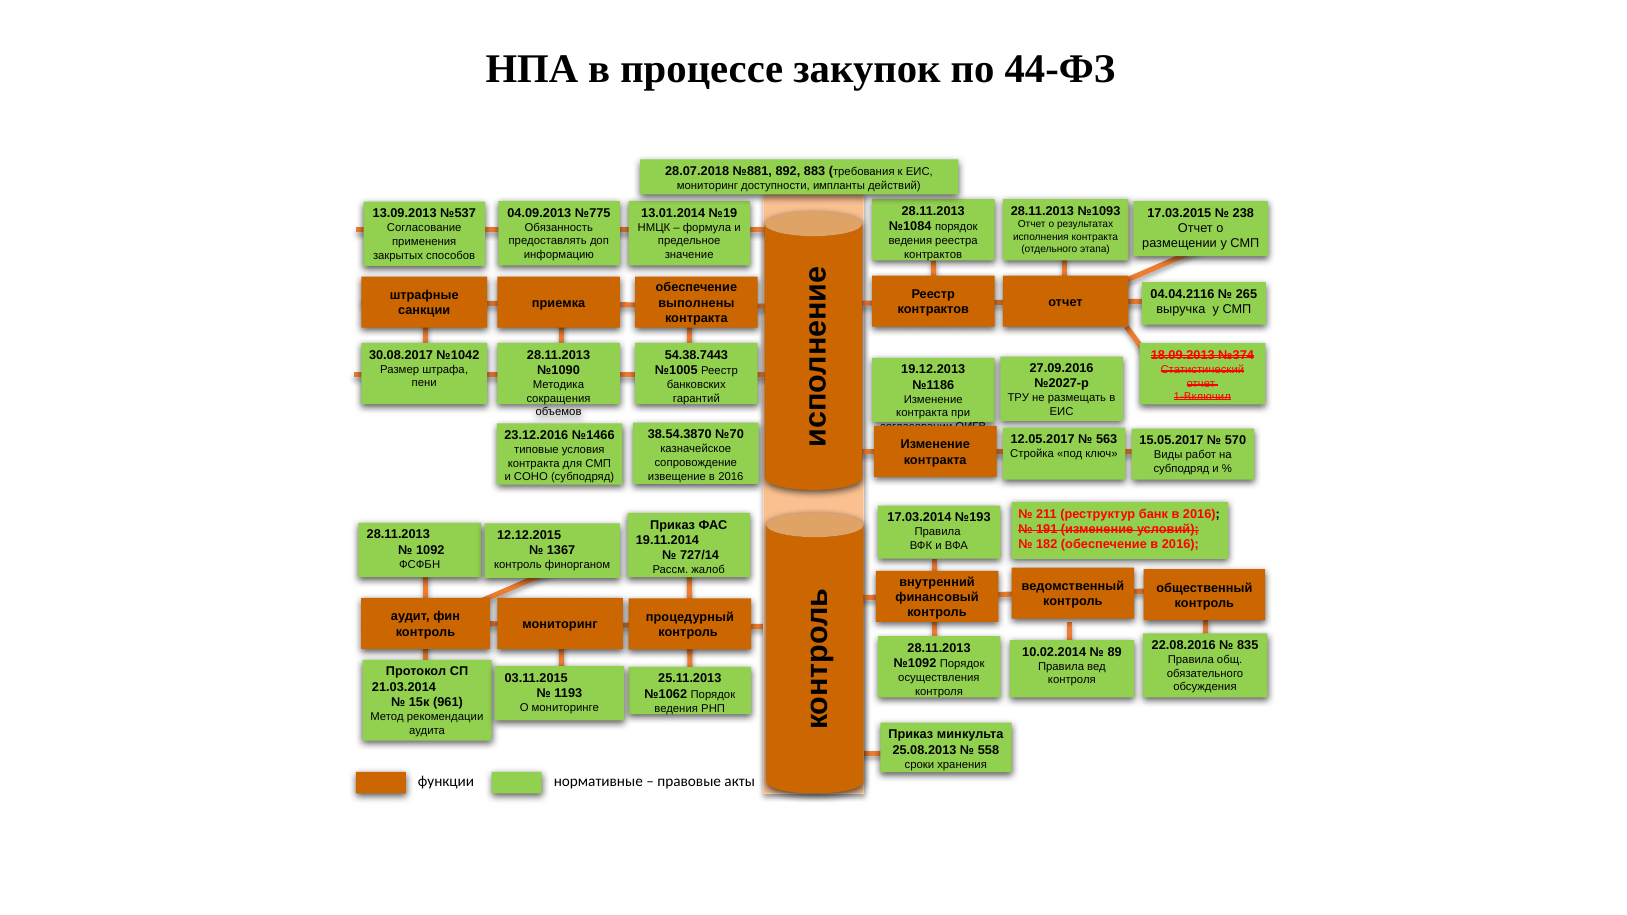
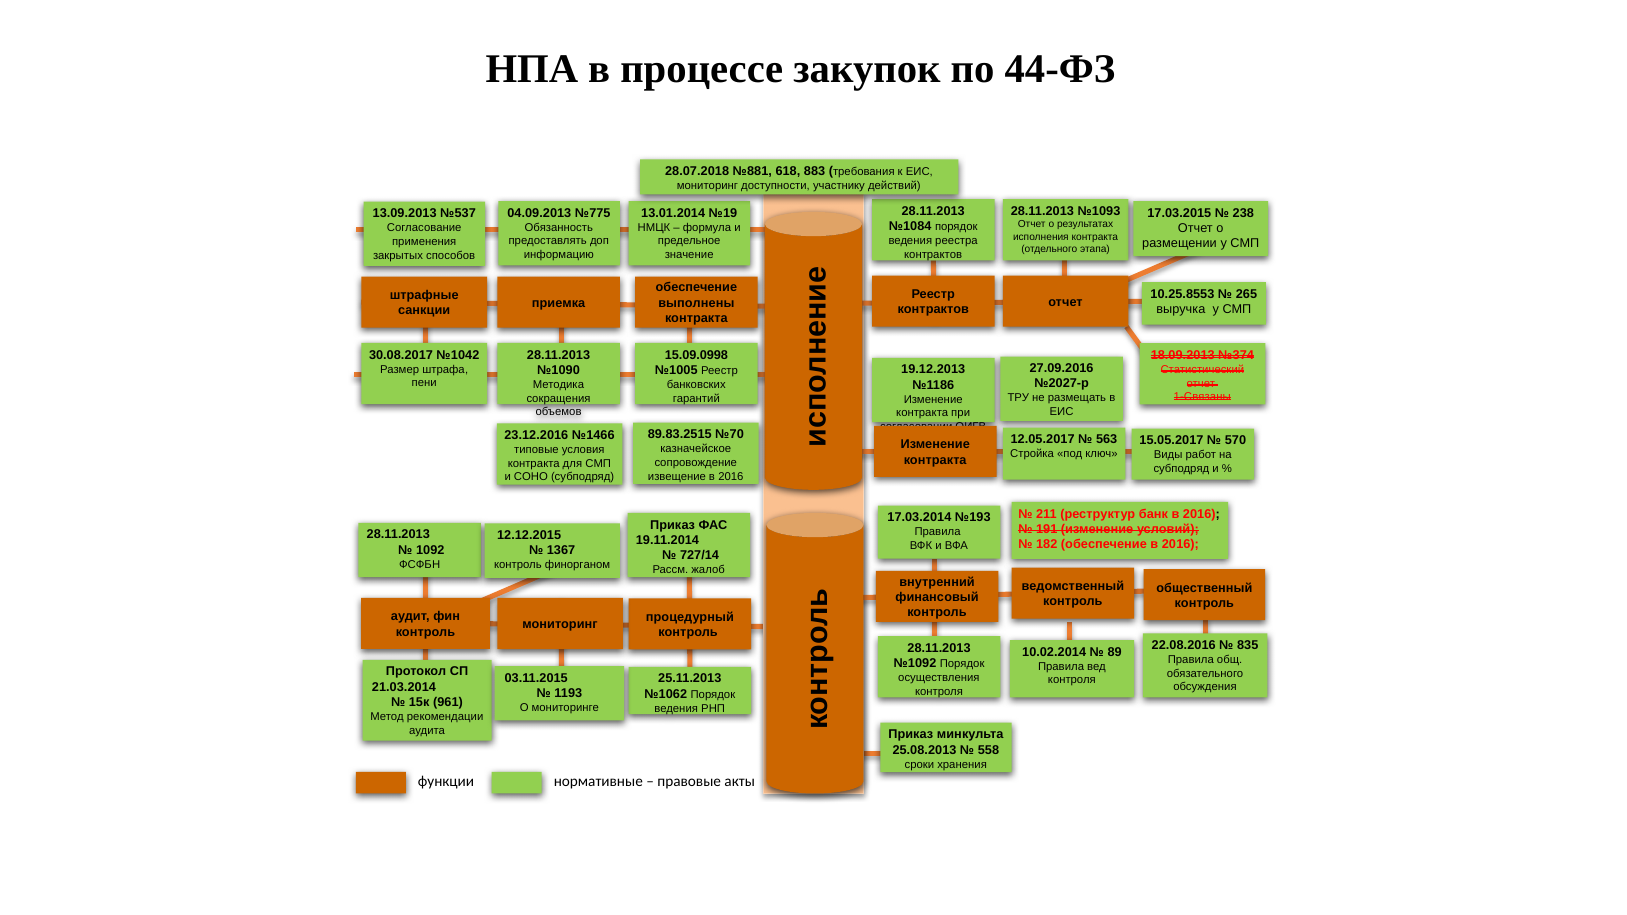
892: 892 -> 618 (788, 171)
импланты: импланты -> участнику (839, 186)
04.04.2116: 04.04.2116 -> 10.25.8553 (1182, 294)
54.38.7443: 54.38.7443 -> 15.09.0998 (696, 355)
1-Включил: 1-Включил -> 1-Связаны (1202, 397)
38.54.3870: 38.54.3870 -> 89.83.2515 (680, 435)
